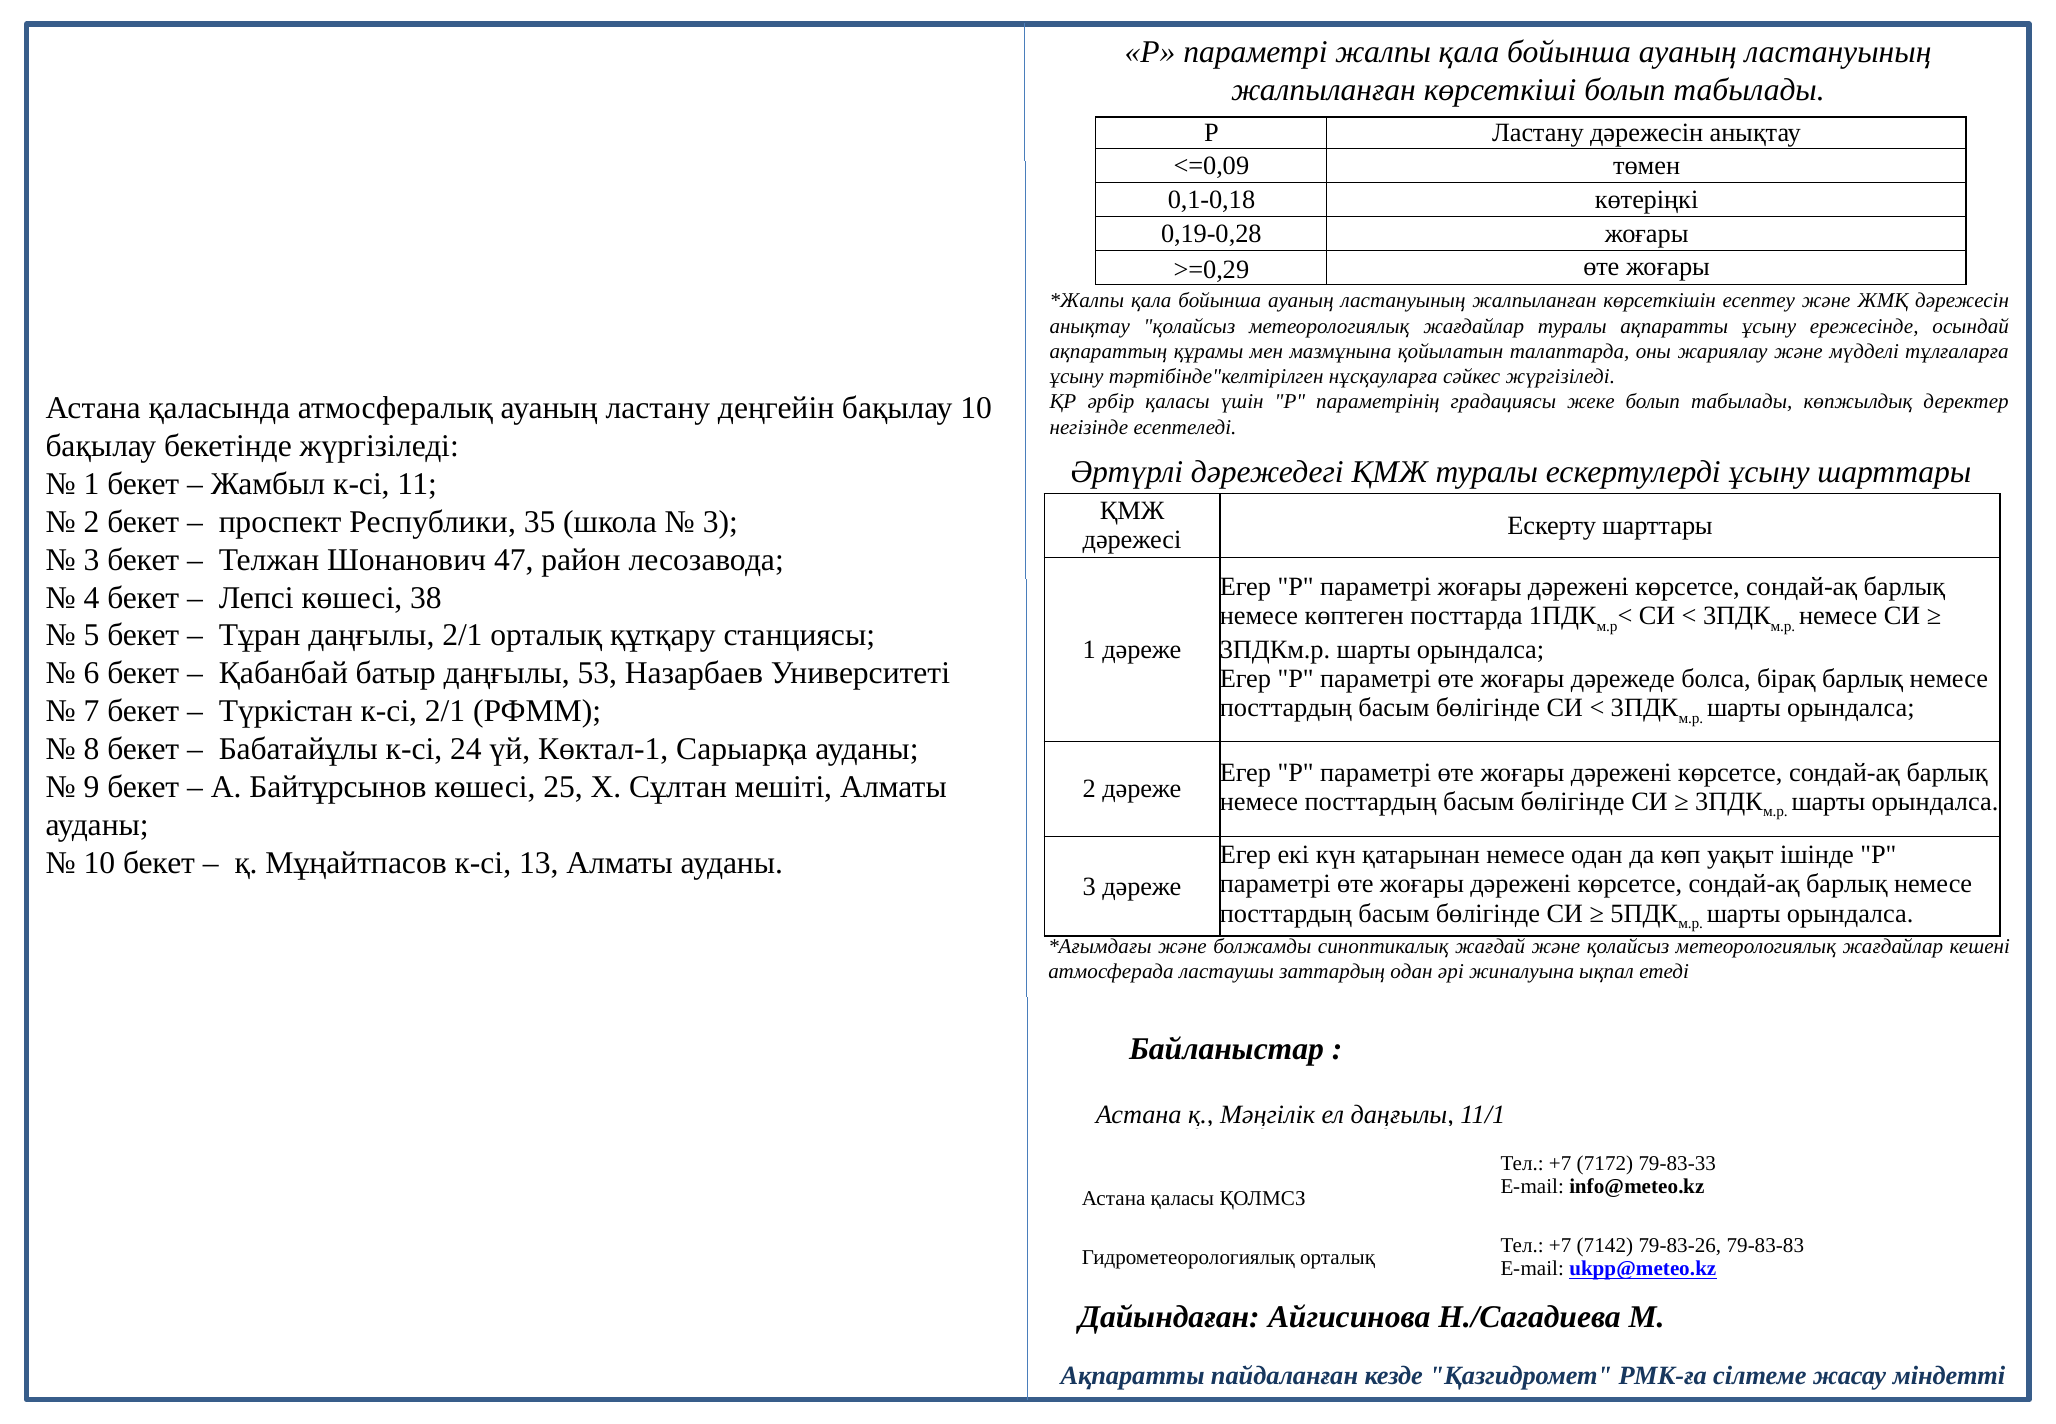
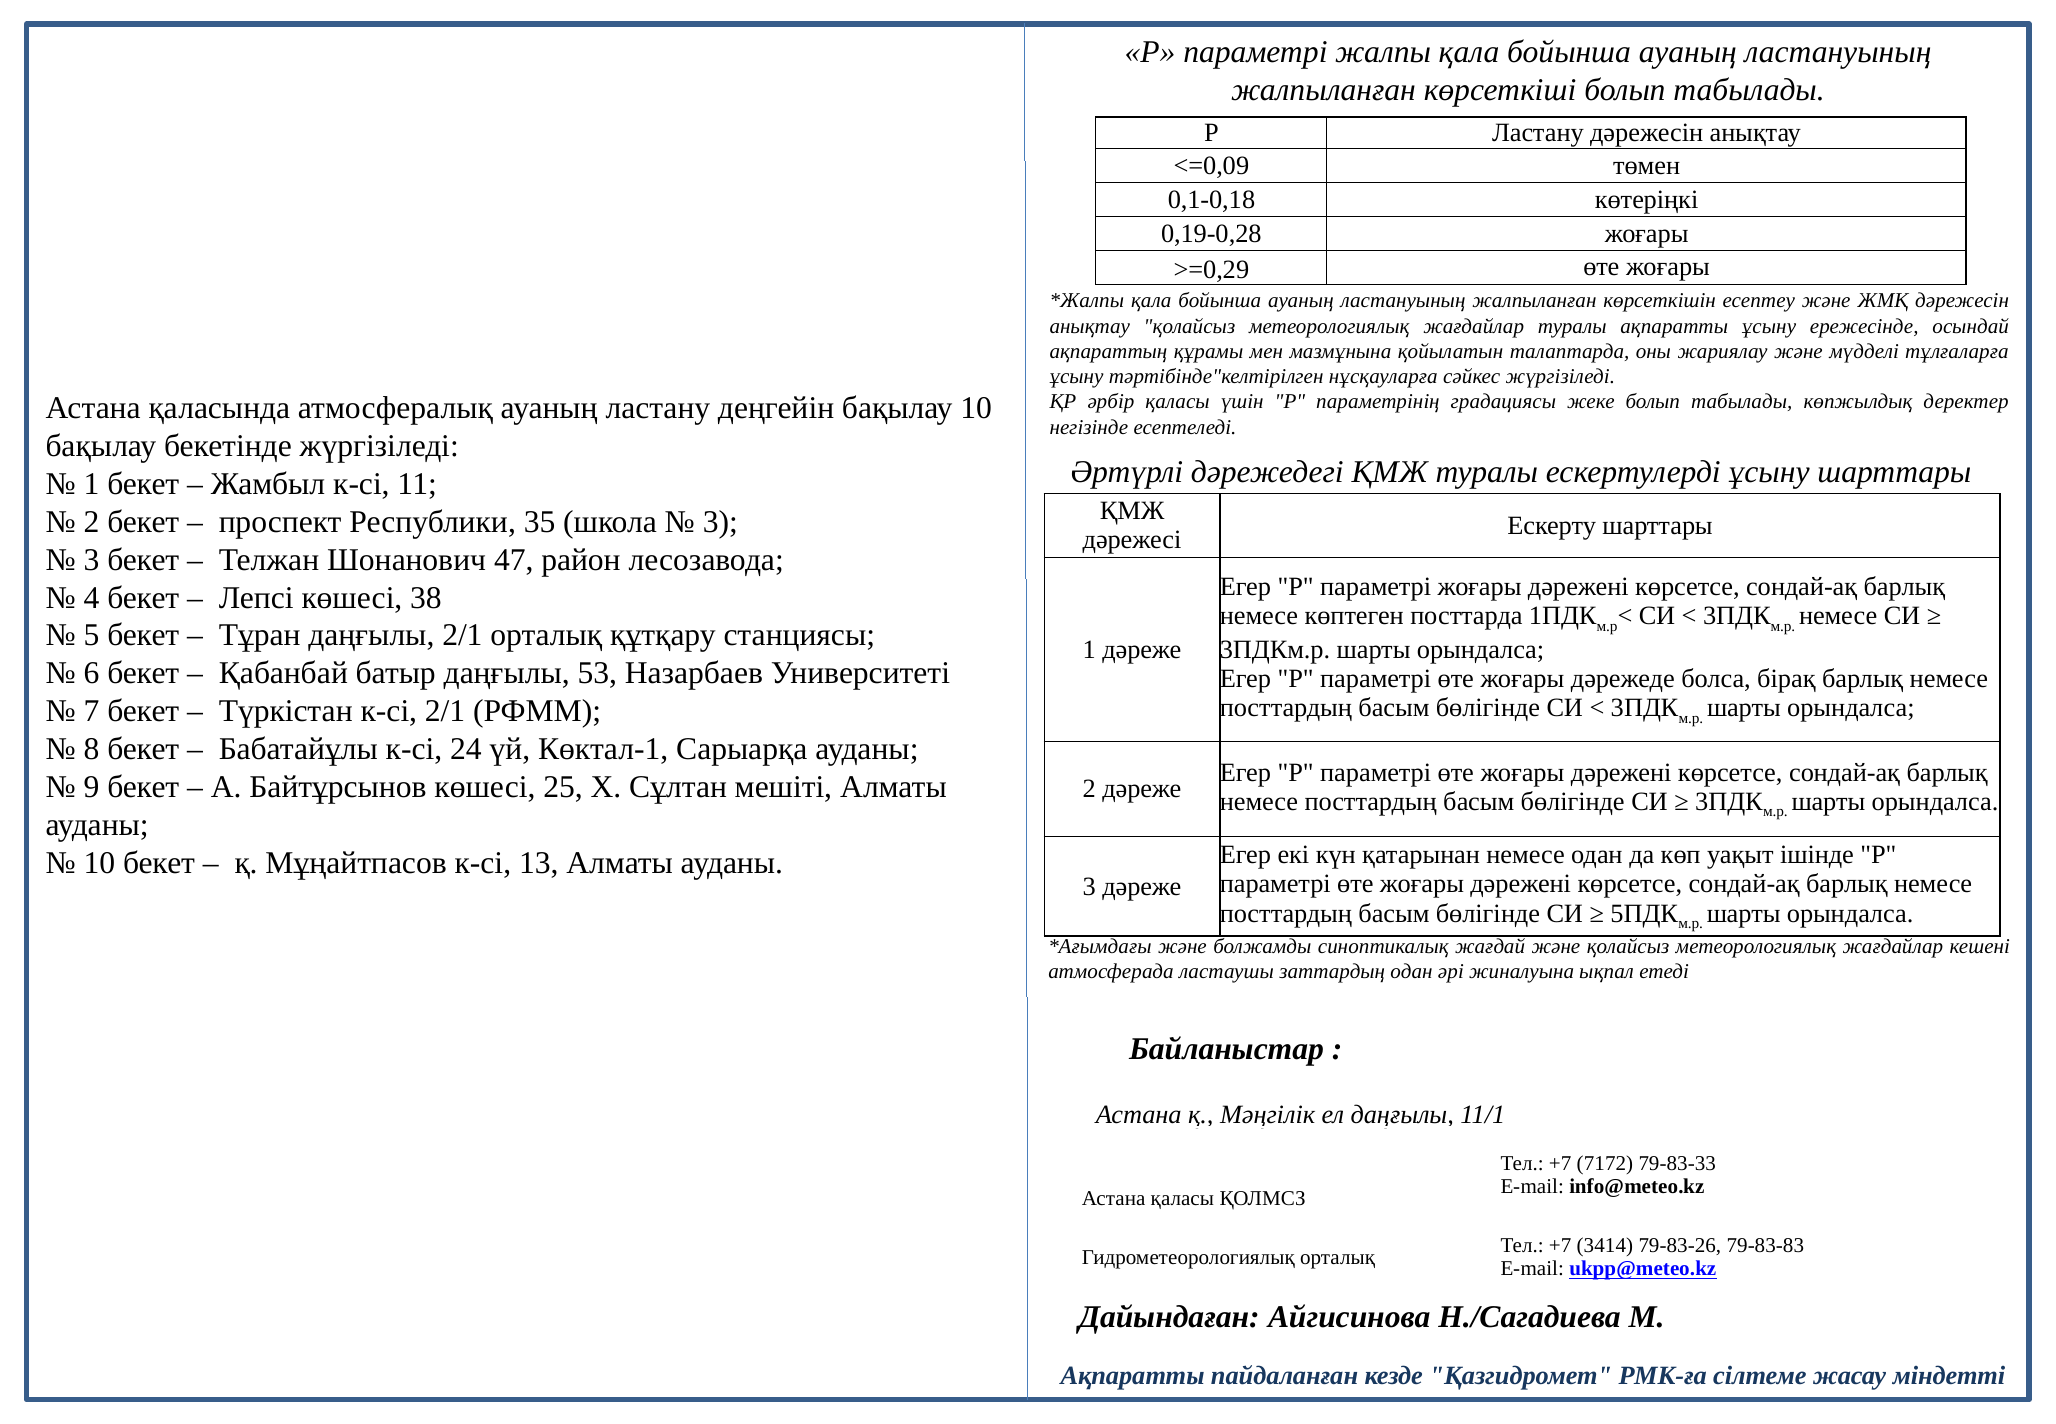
7142: 7142 -> 3414 (1605, 1245)
